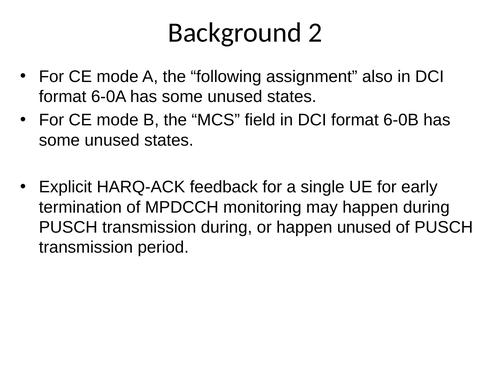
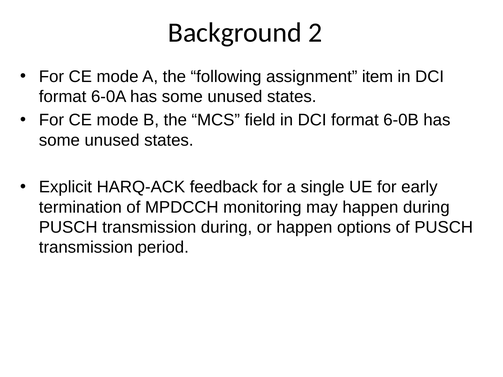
also: also -> item (378, 77)
happen unused: unused -> options (364, 227)
